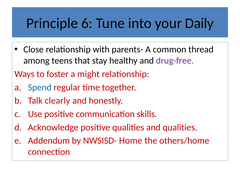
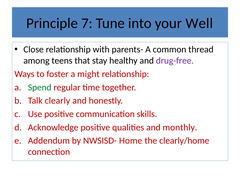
6: 6 -> 7 (87, 23)
Daily: Daily -> Well (199, 23)
Spend colour: blue -> green (40, 87)
and qualities: qualities -> monthly (180, 127)
others/home: others/home -> clearly/home (184, 141)
